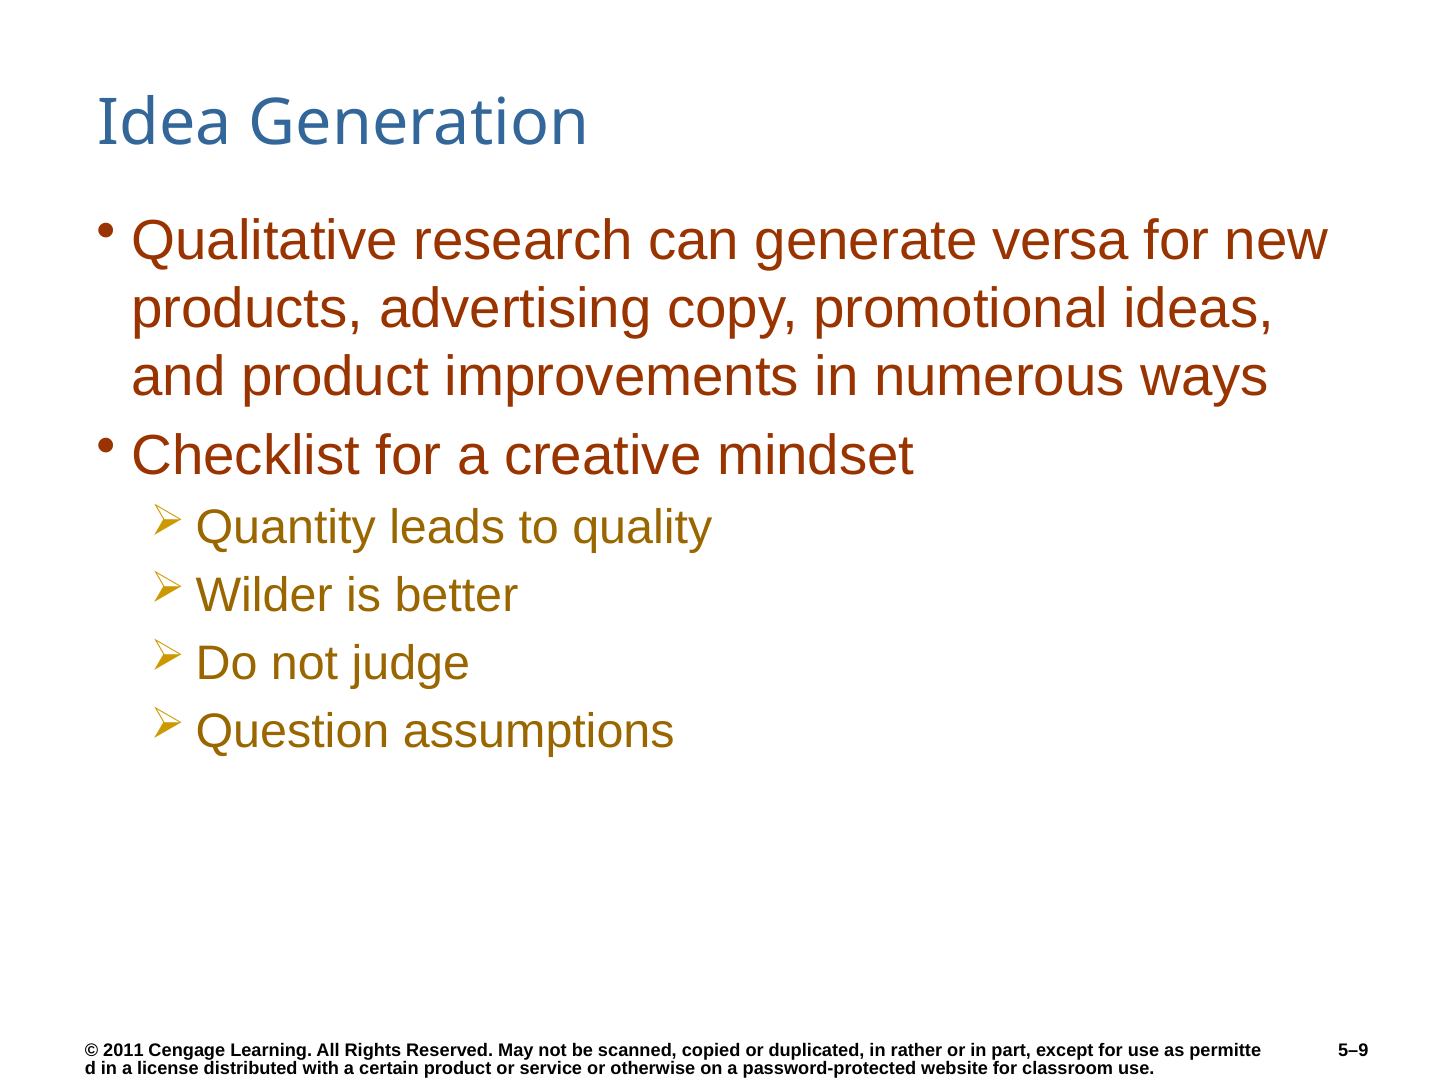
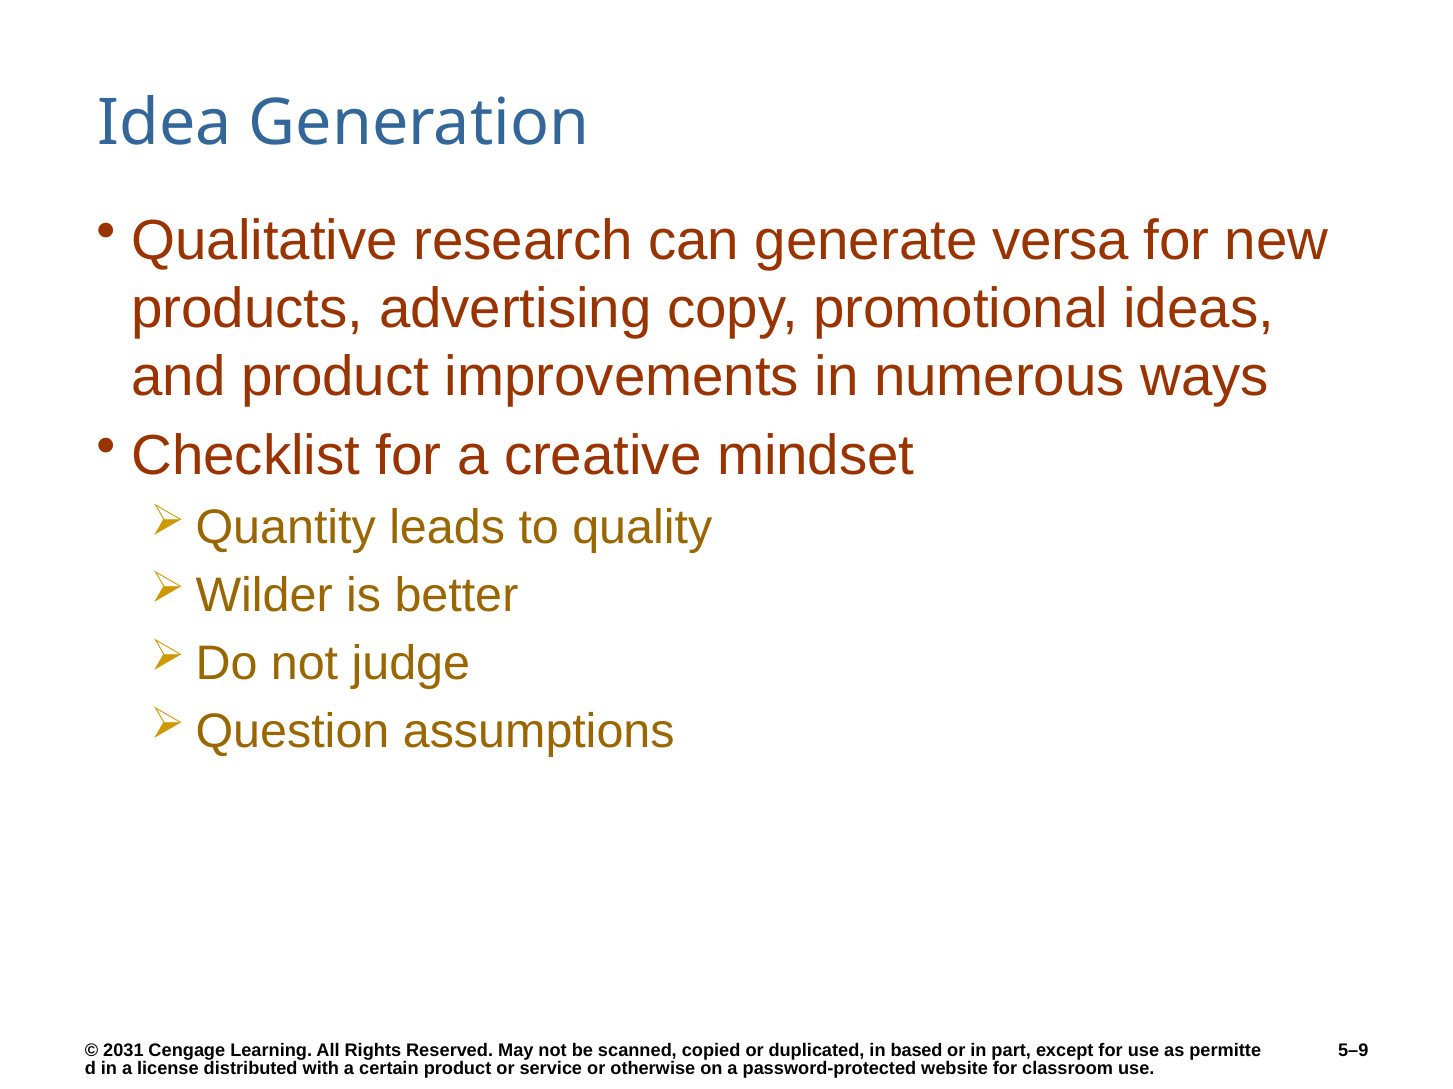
2011: 2011 -> 2031 (123, 1051)
rather: rather -> based (917, 1051)
